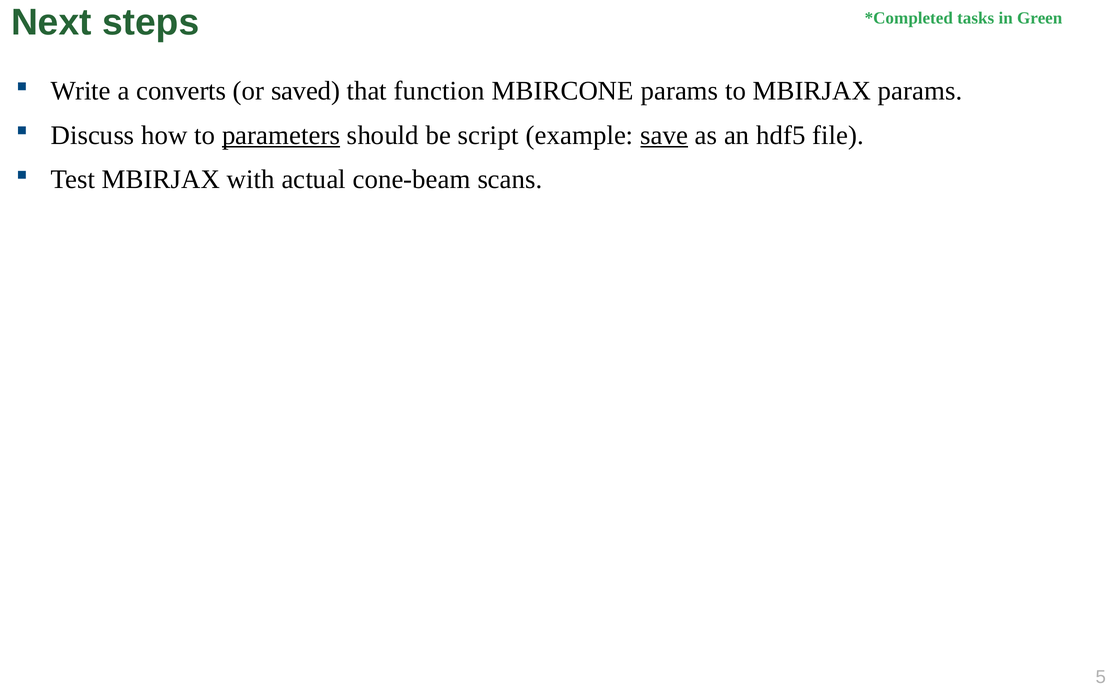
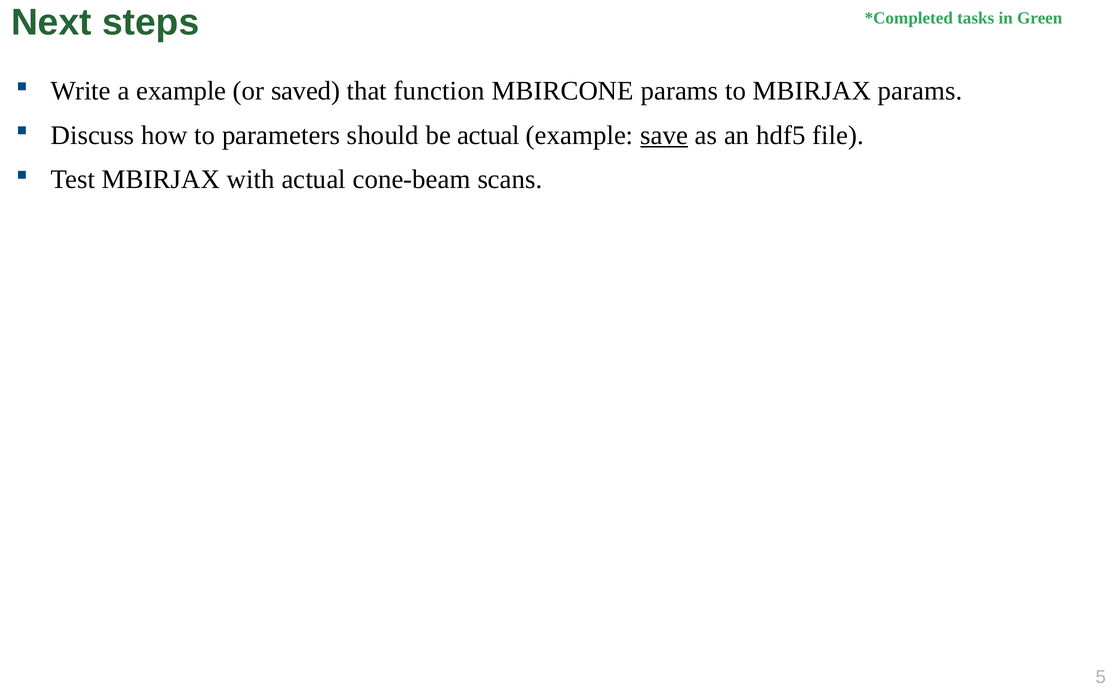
a converts: converts -> example (181, 91)
parameters underline: present -> none (281, 135)
be script: script -> actual (488, 135)
